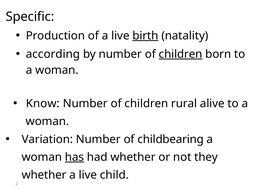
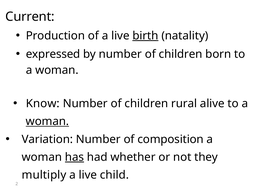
Specific: Specific -> Current (30, 17)
according: according -> expressed (53, 54)
children underline: present -> none (181, 54)
woman underline: none -> present (47, 122)
childbearing: childbearing -> composition (171, 140)
whether: whether -> multiply (44, 175)
